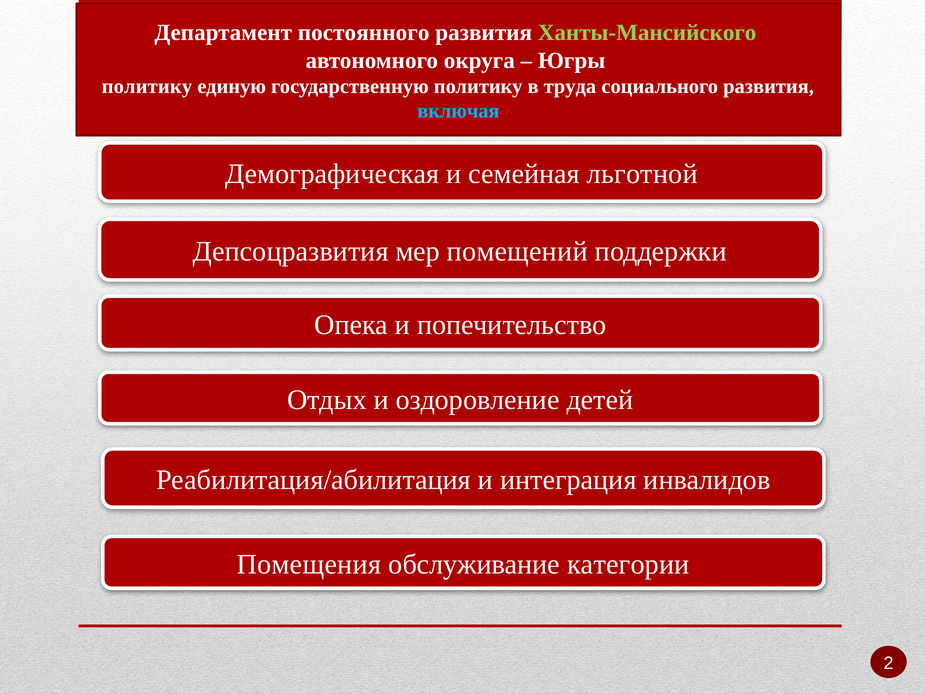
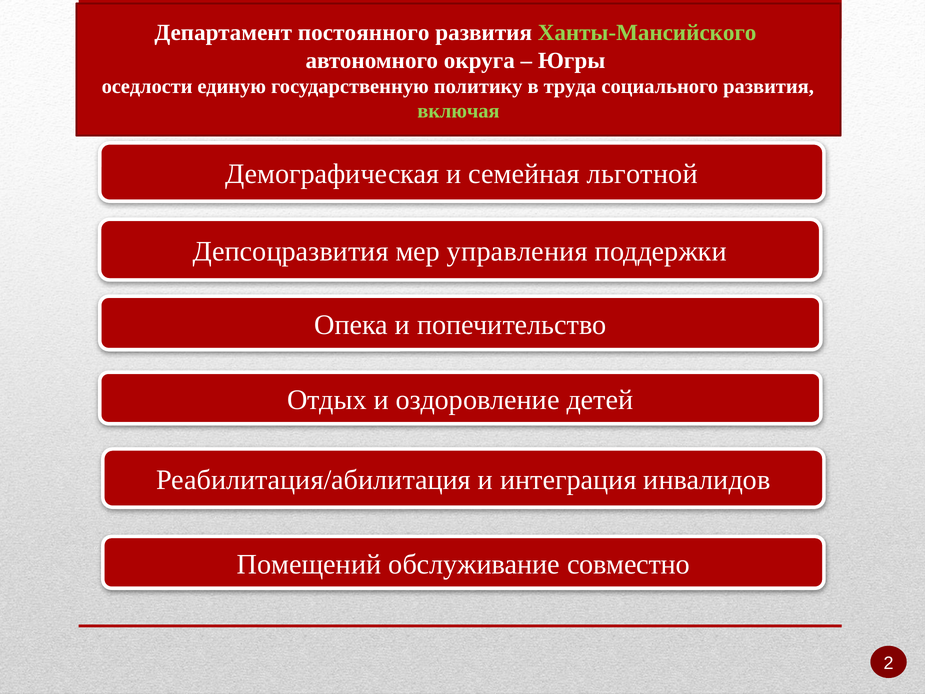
политику: политику -> оседлости (147, 86)
включая colour: light blue -> light green (458, 111)
помещений: помещений -> управления (517, 251)
Помещения: Помещения -> Помещений (309, 564)
категории: категории -> совместно (628, 564)
